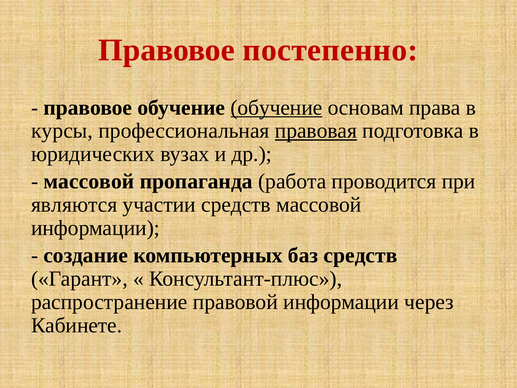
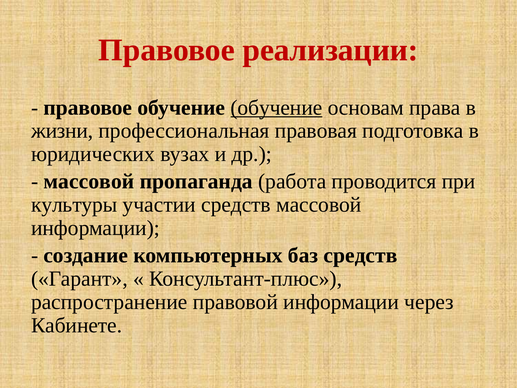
постепенно: постепенно -> реализации (331, 50)
курсы: курсы -> жизни (62, 131)
правовая underline: present -> none (316, 131)
являются: являются -> культуры (74, 205)
